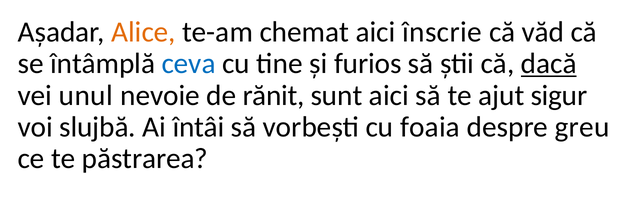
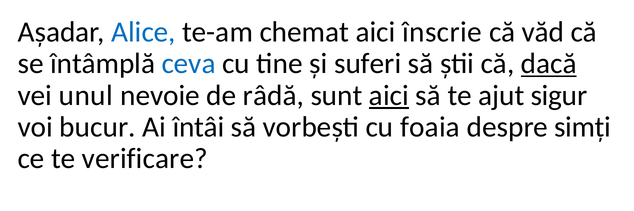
Alice colour: orange -> blue (143, 32)
furios: furios -> suferi (368, 64)
rănit: rănit -> râdă (273, 95)
aici underline: none -> present (389, 95)
slujbă: slujbă -> bucur (98, 127)
greu: greu -> simți (583, 127)
păstrarea: păstrarea -> verificare (145, 159)
